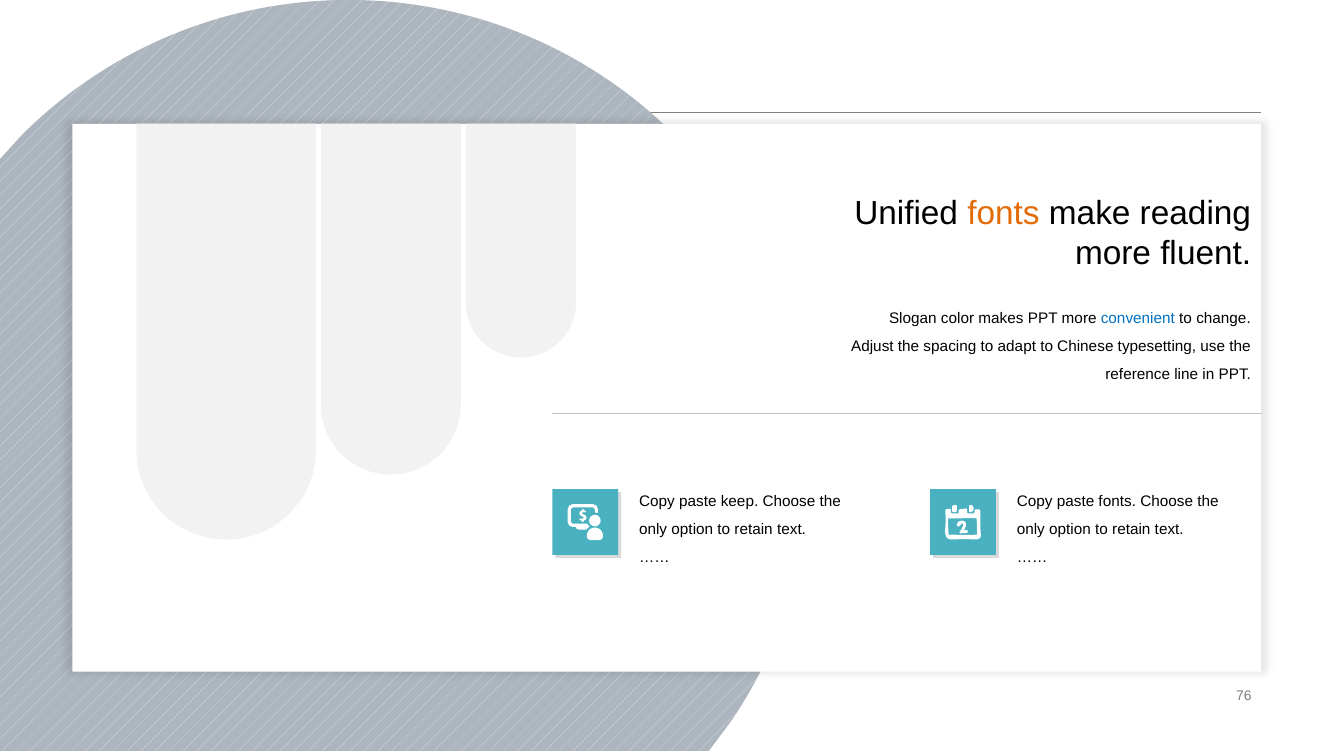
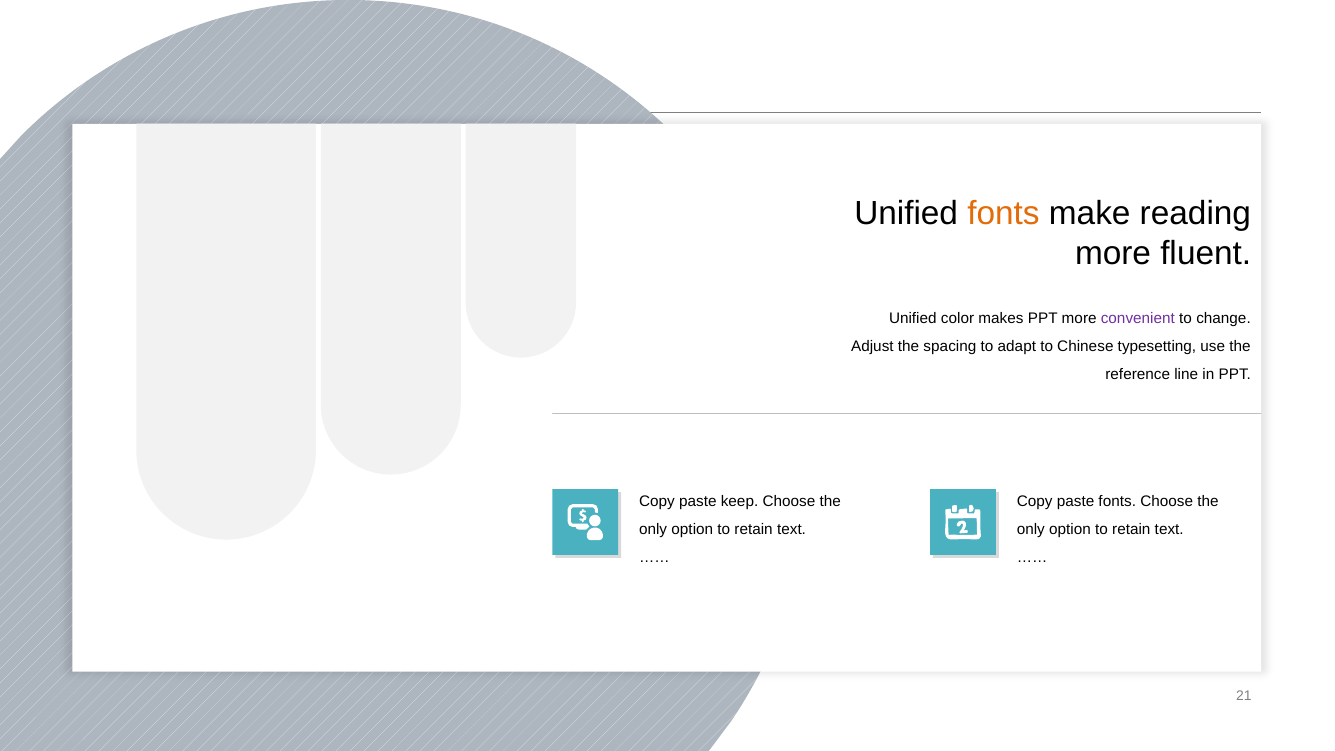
Slogan: Slogan -> Unified (913, 319)
convenient colour: blue -> purple (1138, 319)
76: 76 -> 21 (1244, 696)
